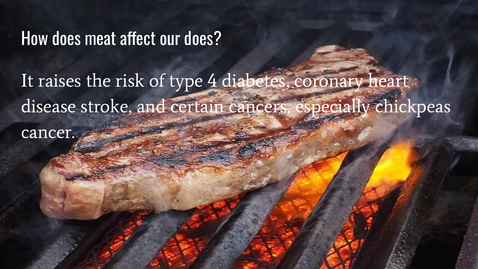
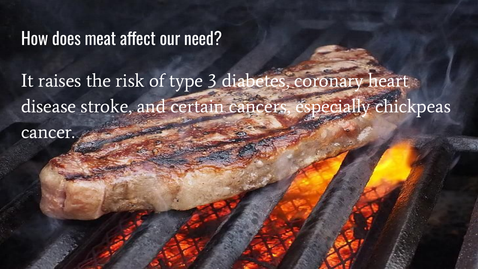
our does: does -> need (203, 40)
4: 4 -> 3 (212, 81)
